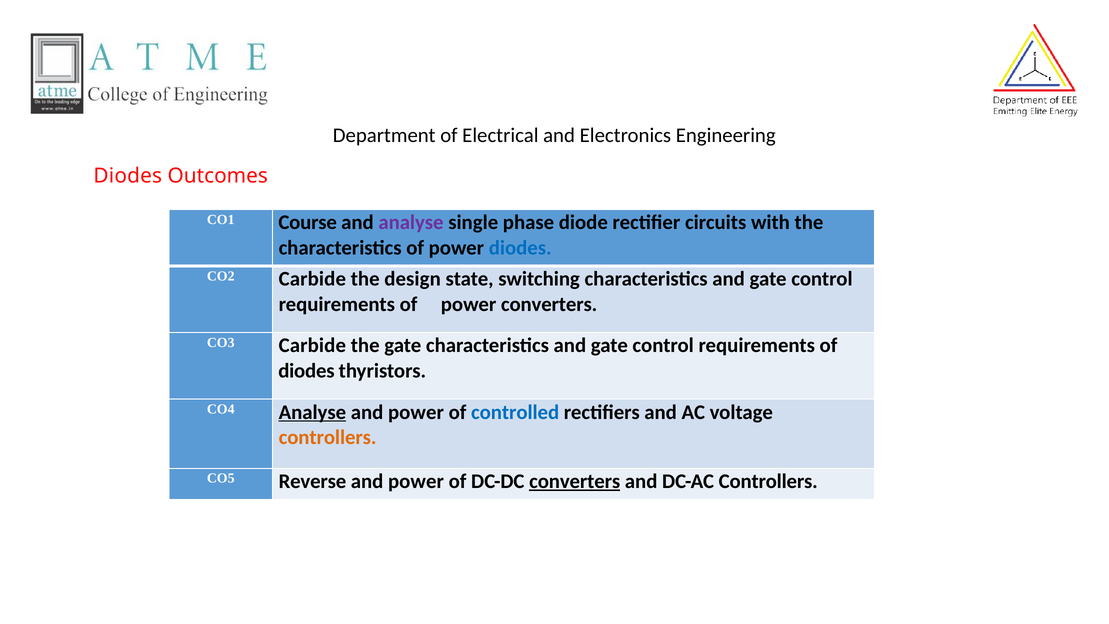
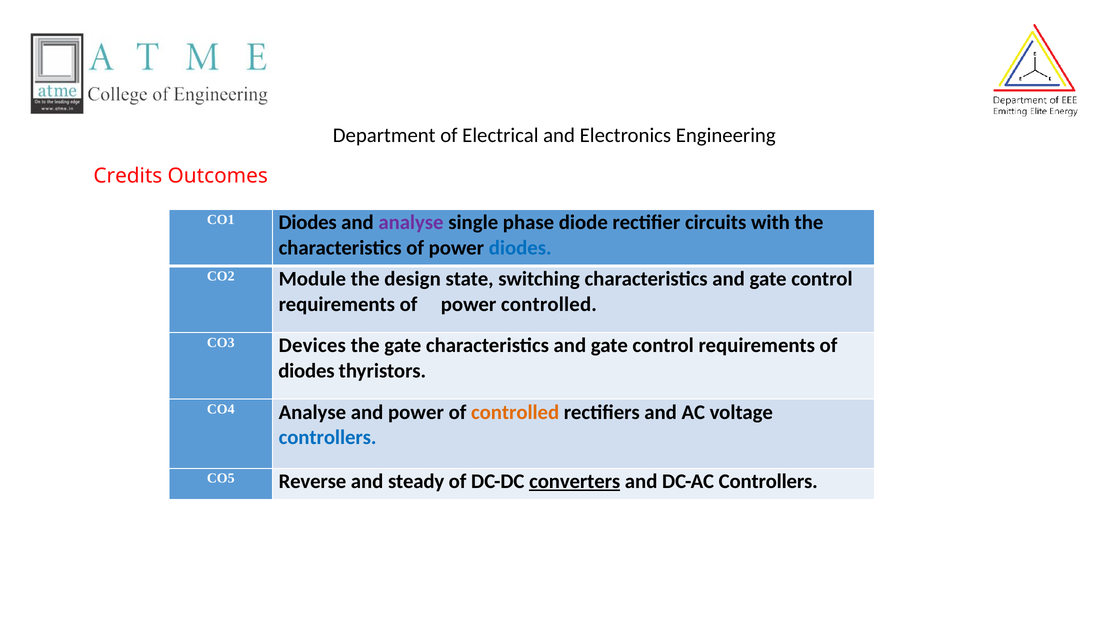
Diodes: Diodes -> Credits (128, 176)
CO1 Course: Course -> Diodes (308, 222)
CO2 Carbide: Carbide -> Module (312, 279)
power converters: converters -> controlled (549, 304)
CO3 Carbide: Carbide -> Devices (312, 345)
Analyse underline: present -> none (312, 412)
controlled colour: blue -> orange (515, 412)
controllers colour: orange -> blue (328, 437)
power: power -> steady (416, 481)
